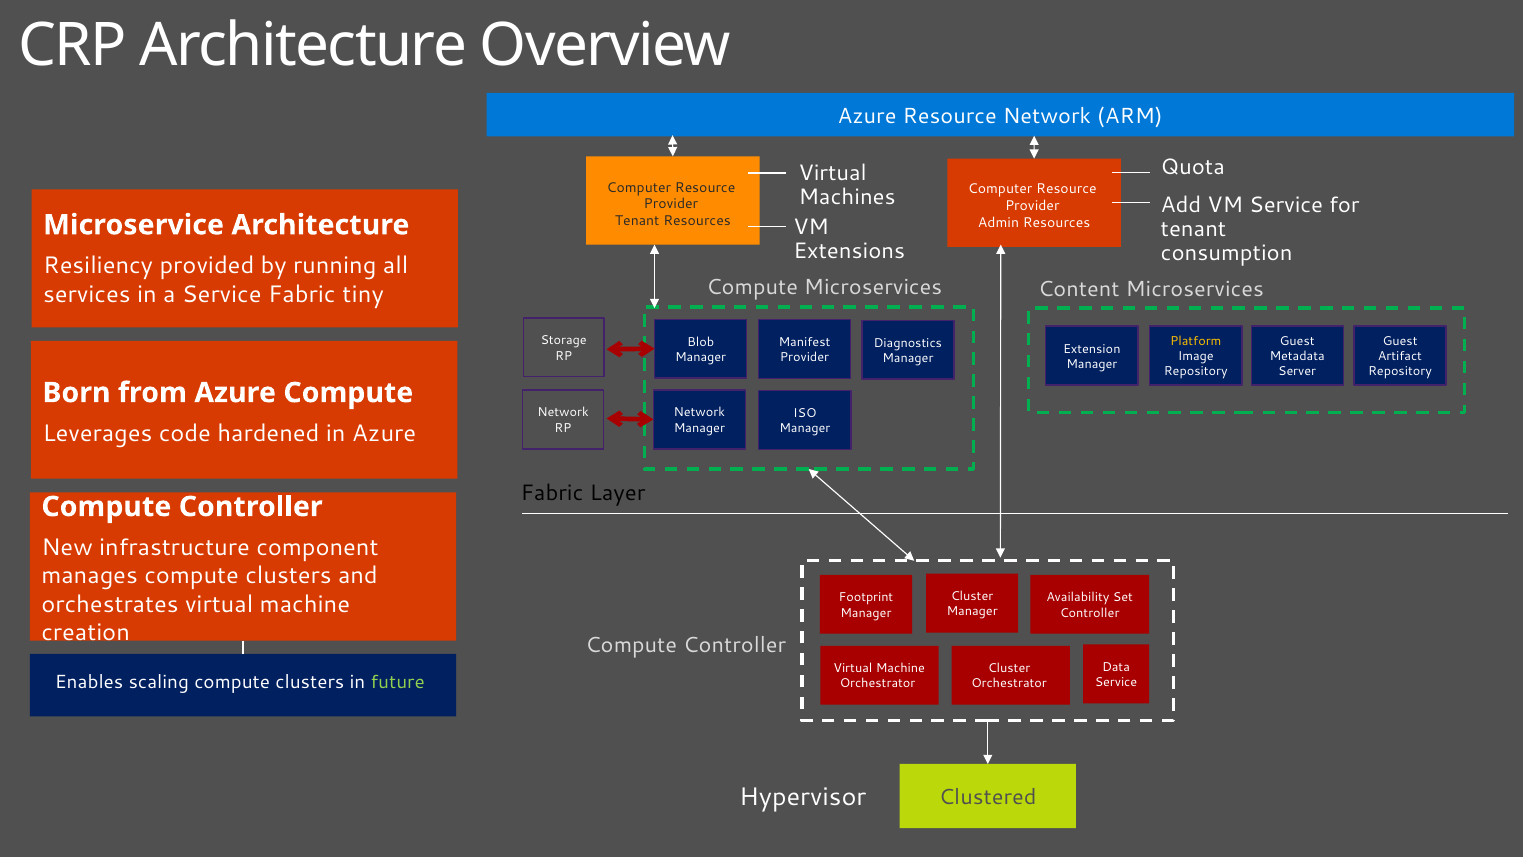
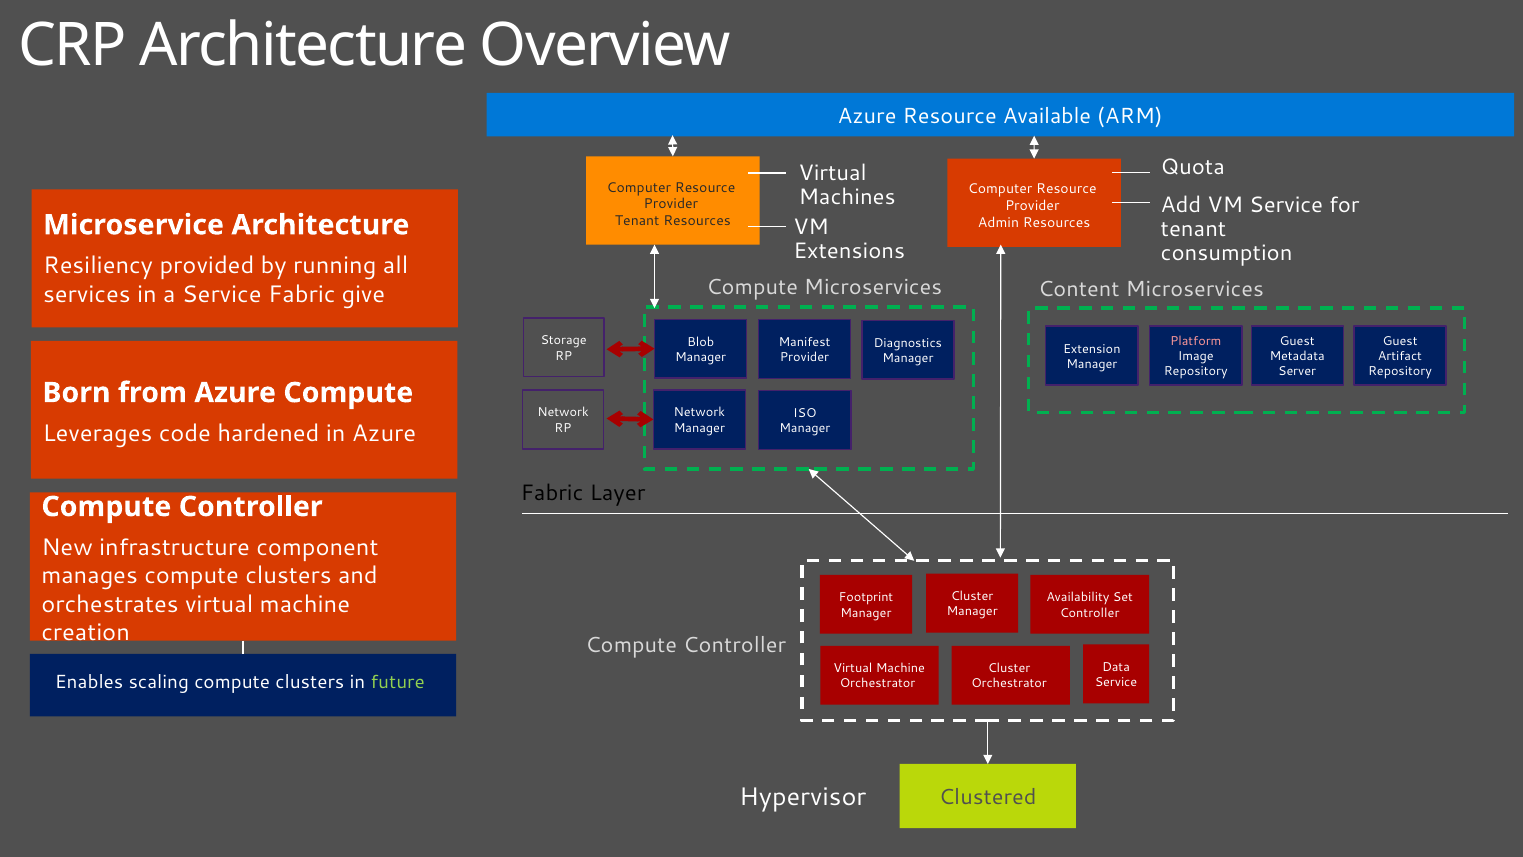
Resource Network: Network -> Available (1047, 116)
tiny: tiny -> give (363, 294)
Platform colour: yellow -> pink (1196, 341)
